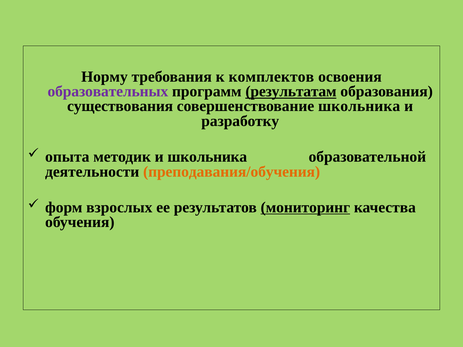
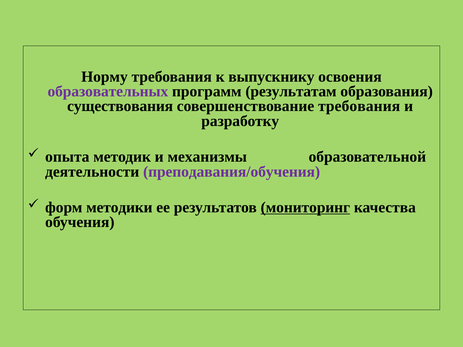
комплектов: комплектов -> выпускнику (271, 77)
результатам underline: present -> none (291, 91)
совершенствование школьника: школьника -> требования (359, 106)
и школьника: школьника -> механизмы (207, 157)
преподавания/обучения colour: orange -> purple (232, 172)
взрослых: взрослых -> методики (119, 208)
